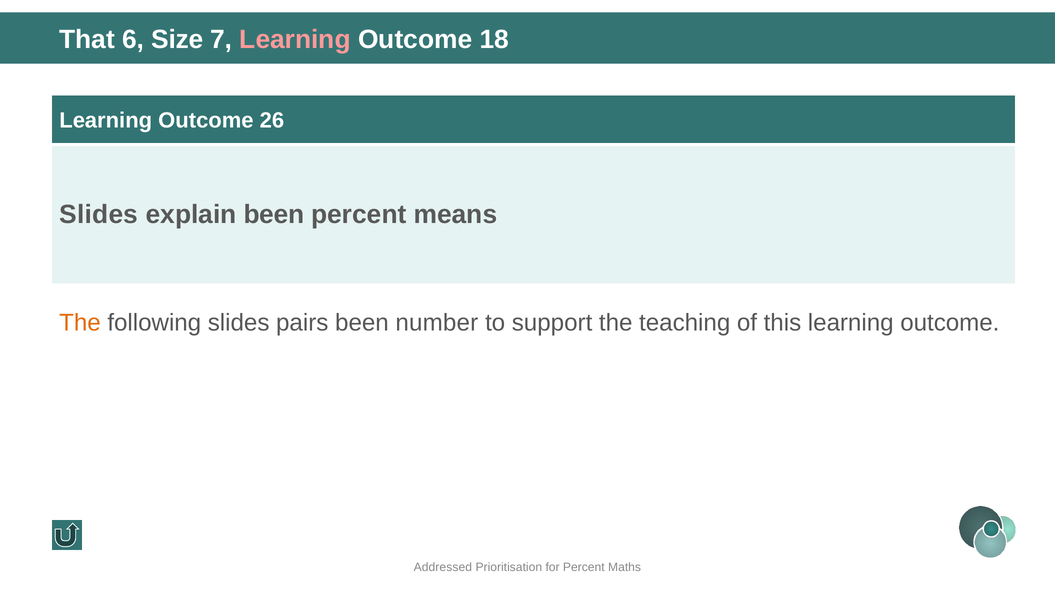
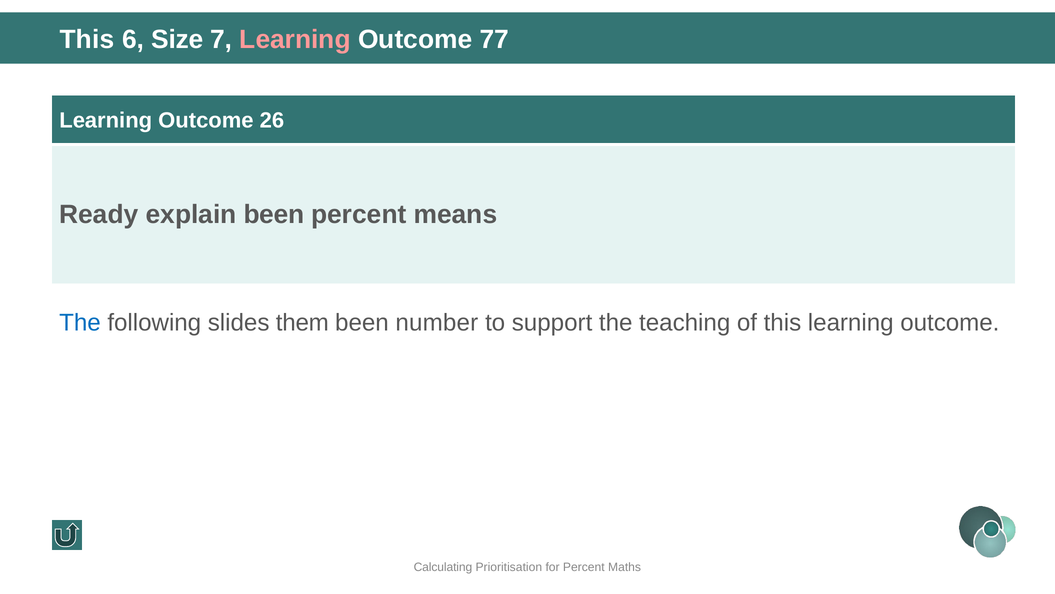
That: That -> This (87, 39)
18: 18 -> 77 (494, 39)
Slides: Slides -> Ready (99, 215)
The colour: orange -> blue (80, 323)
pairs: pairs -> them (302, 323)
Addressed: Addressed -> Calculating (443, 567)
